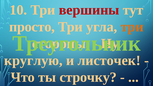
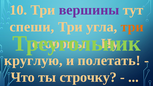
вершины colour: red -> purple (89, 10)
просто: просто -> спеши (32, 27)
листочек: листочек -> полетать (109, 60)
